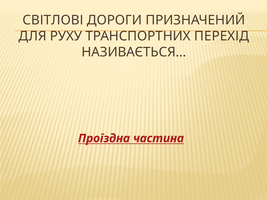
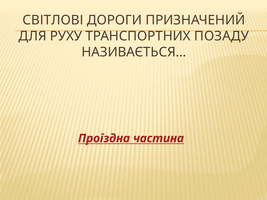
ПЕРЕХІД: ПЕРЕХІД -> ПОЗАДУ (222, 36)
